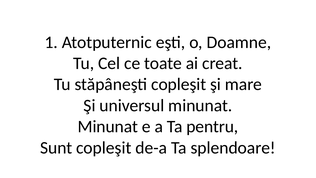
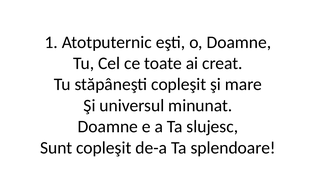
Minunat: Minunat -> Doamne (108, 126)
pentru: pentru -> slujesc (212, 126)
